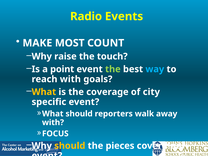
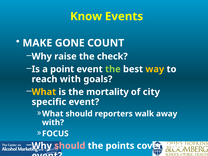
Radio: Radio -> Know (86, 16)
MOST: MOST -> GONE (70, 43)
touch: touch -> check (112, 56)
way colour: light blue -> yellow (155, 69)
coverage: coverage -> mortality (107, 92)
should colour: yellow -> pink (70, 146)
pieces: pieces -> points (120, 146)
